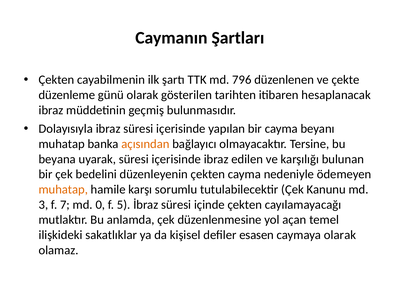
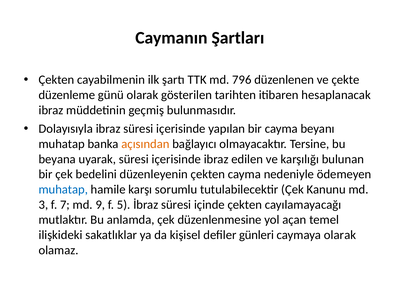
muhatap colour: orange -> blue (63, 189)
0: 0 -> 9 (100, 205)
esasen: esasen -> günleri (257, 235)
